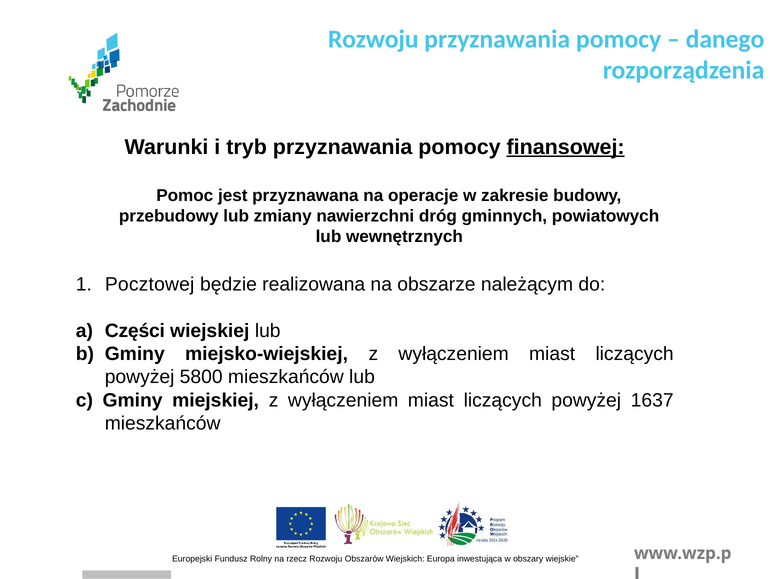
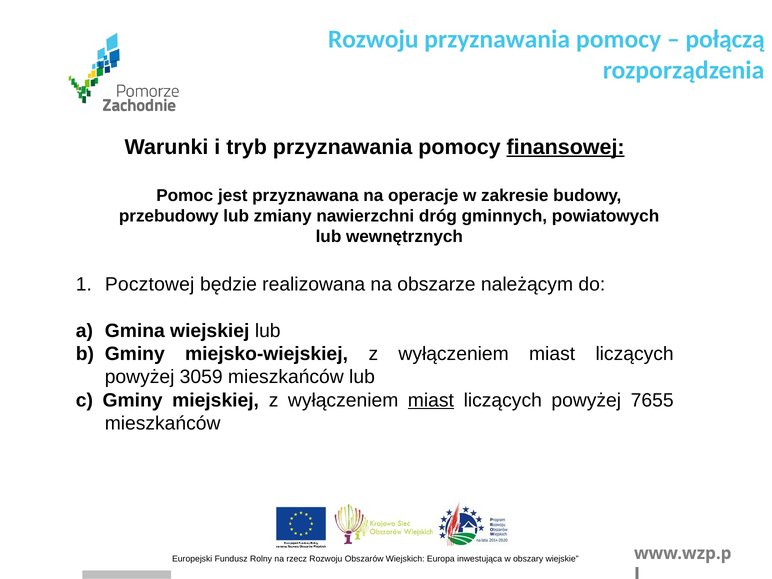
danego: danego -> połączą (725, 39)
Części: Części -> Gmina (135, 331)
5800: 5800 -> 3059 (201, 377)
miast underline: none -> present (431, 400)
1637: 1637 -> 7655 (652, 400)
